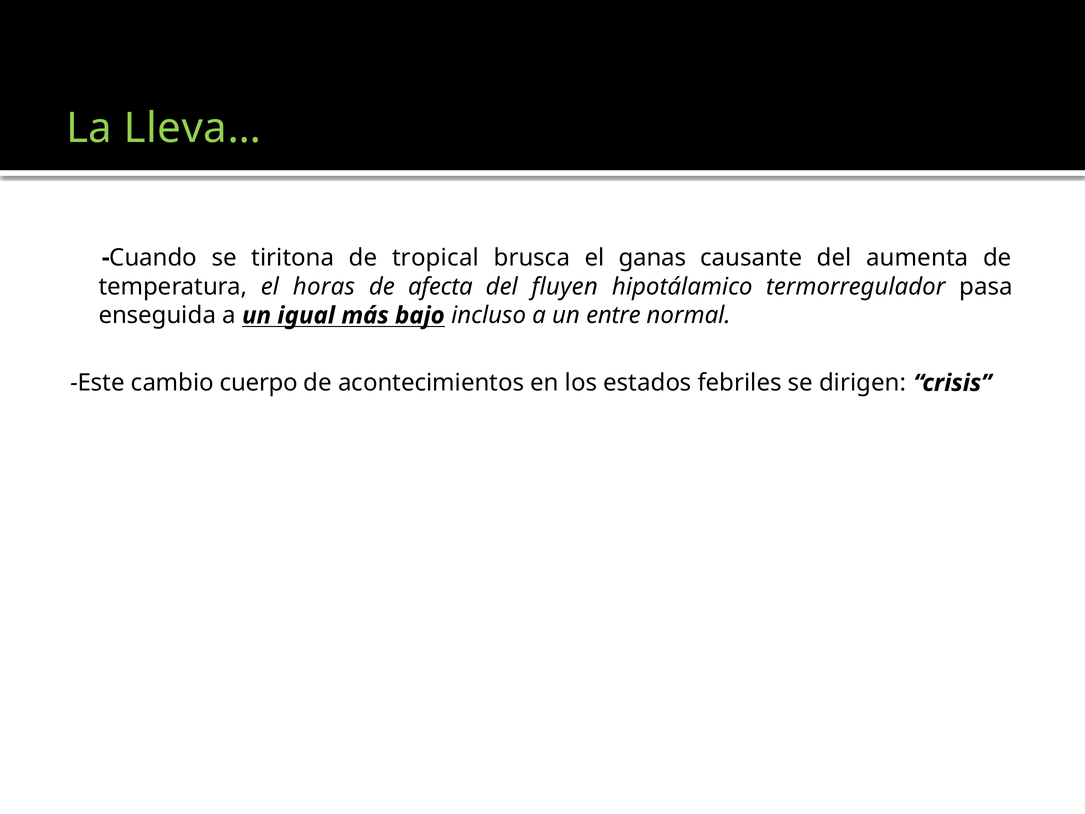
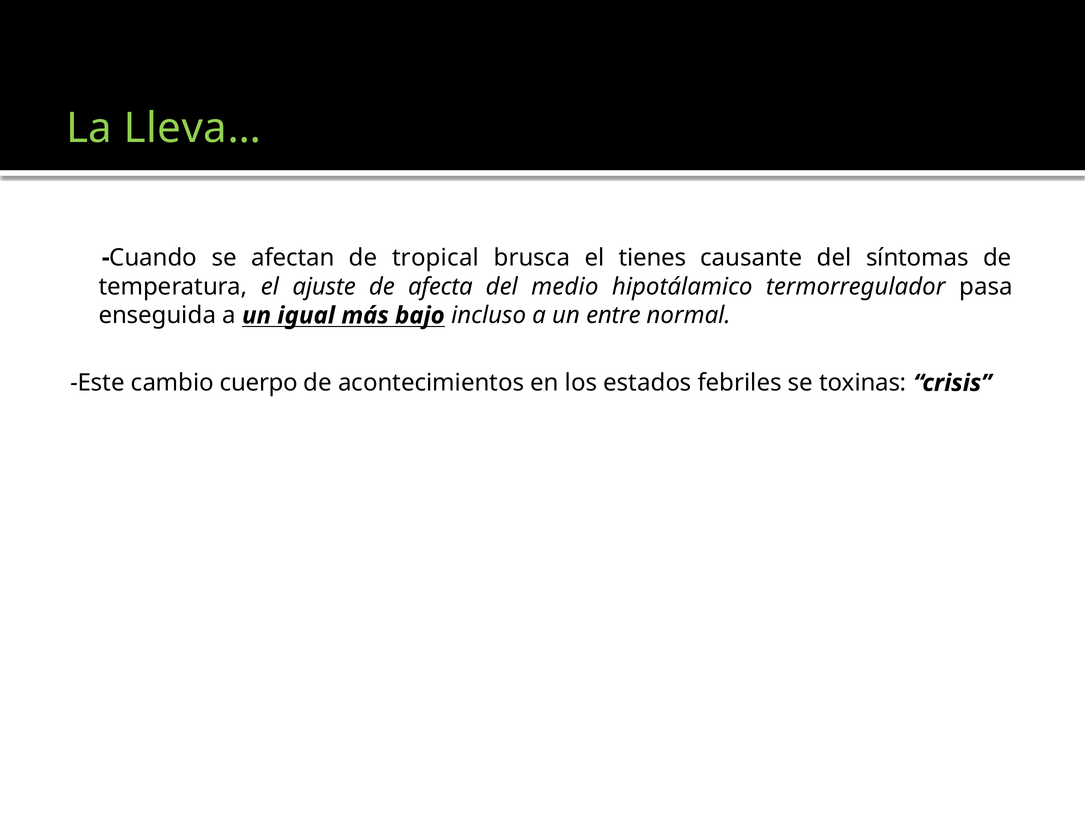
tiritona: tiritona -> afectan (293, 258)
ganas: ganas -> tienes (652, 258)
aumenta: aumenta -> síntomas (917, 258)
horas: horas -> ajuste (324, 286)
fluyen: fluyen -> medio (565, 286)
dirigen: dirigen -> toxinas (863, 383)
